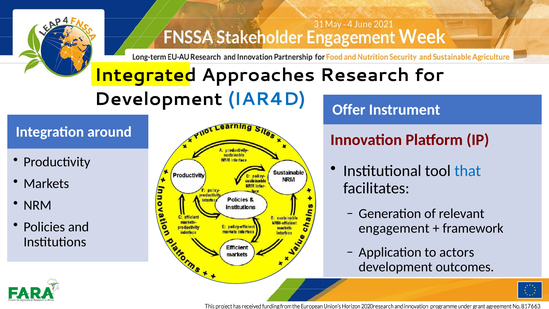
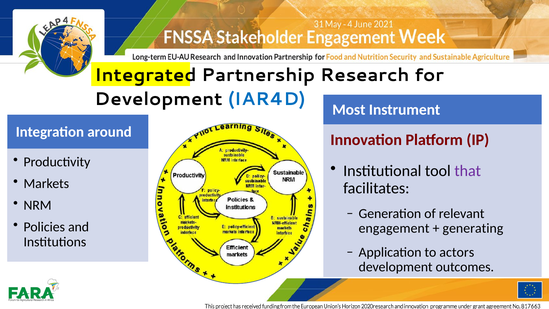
Approaches: Approaches -> Partnership (258, 75)
Offer: Offer -> Most (349, 110)
that colour: blue -> purple (468, 171)
framework: framework -> generating (473, 228)
